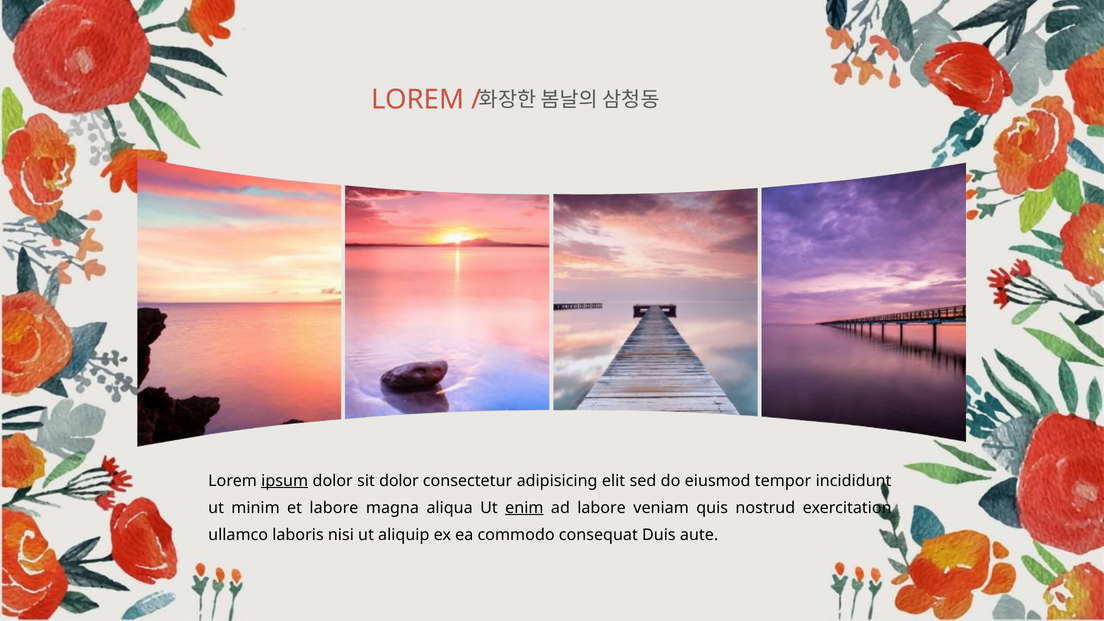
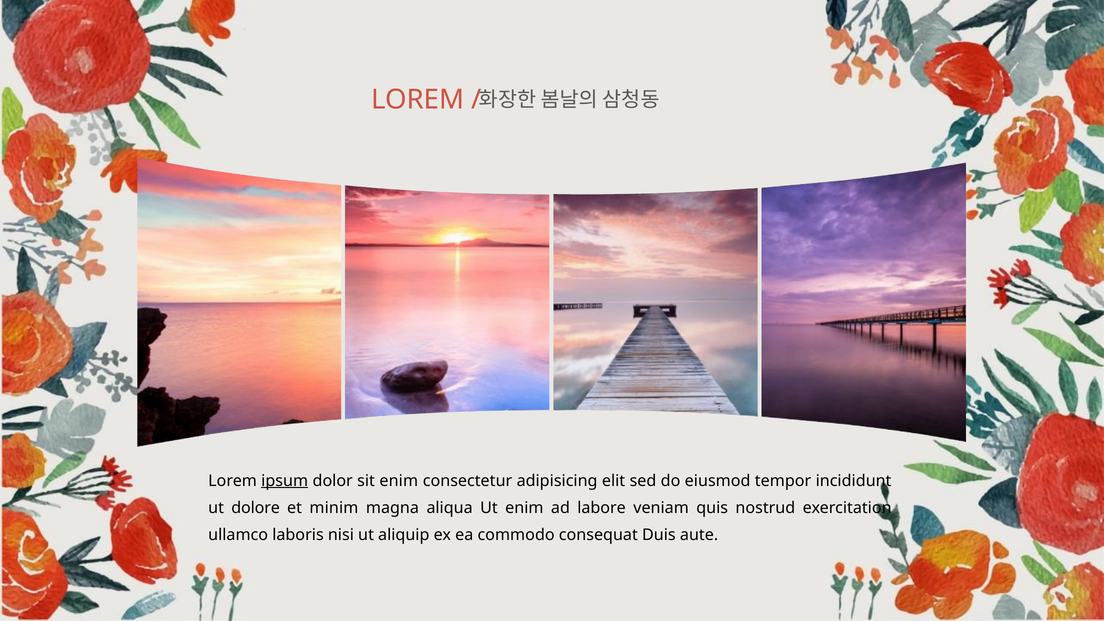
sit dolor: dolor -> enim (399, 481)
minim: minim -> dolore (256, 508)
et labore: labore -> minim (334, 508)
enim underline: present -> none (524, 508)
